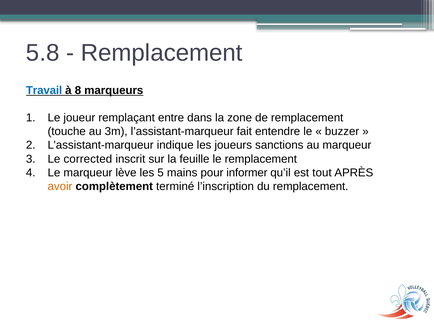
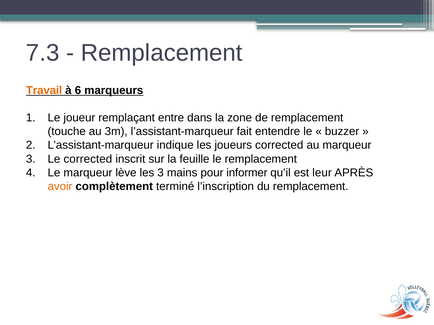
5.8: 5.8 -> 7.3 (43, 53)
Travail colour: blue -> orange (44, 90)
8: 8 -> 6 (78, 90)
joueurs sanctions: sanctions -> corrected (279, 145)
les 5: 5 -> 3 (161, 173)
tout: tout -> leur (322, 173)
